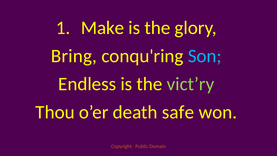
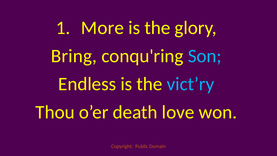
Make: Make -> More (102, 28)
vict’ry colour: light green -> light blue (190, 84)
safe: safe -> love (178, 112)
